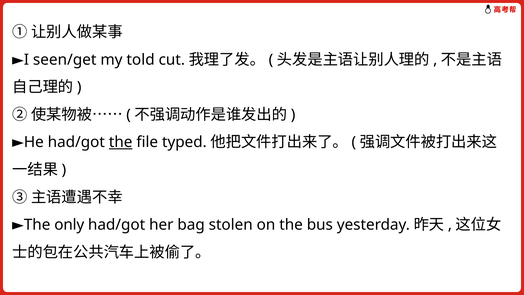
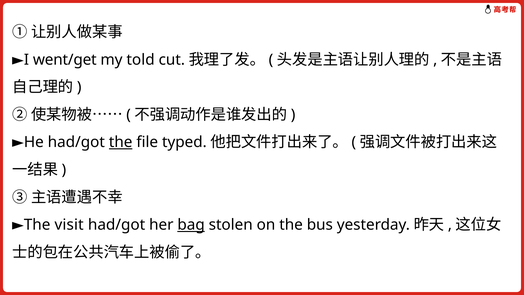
seen/get: seen/get -> went/get (65, 60)
only: only -> visit (69, 225)
bag underline: none -> present (191, 225)
